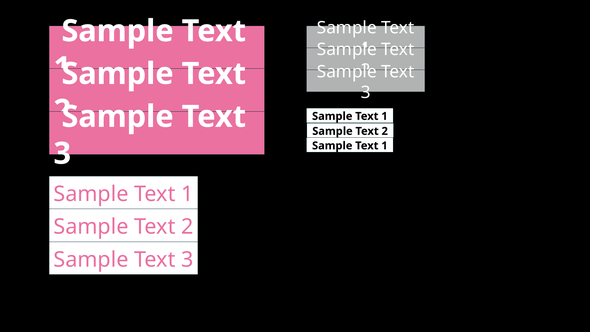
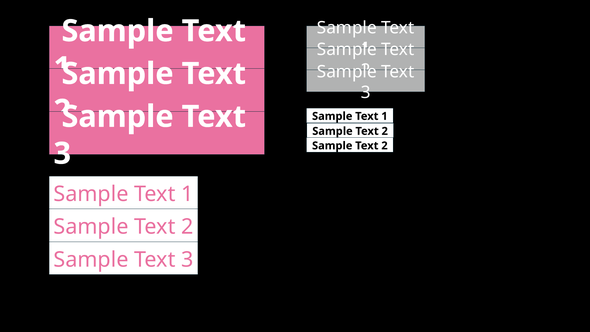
1: 1 -> 2 (384, 146)
